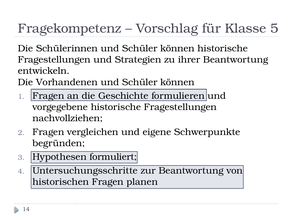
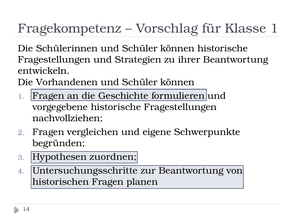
Klasse 5: 5 -> 1 (274, 28)
formuliert: formuliert -> zuordnen (113, 157)
